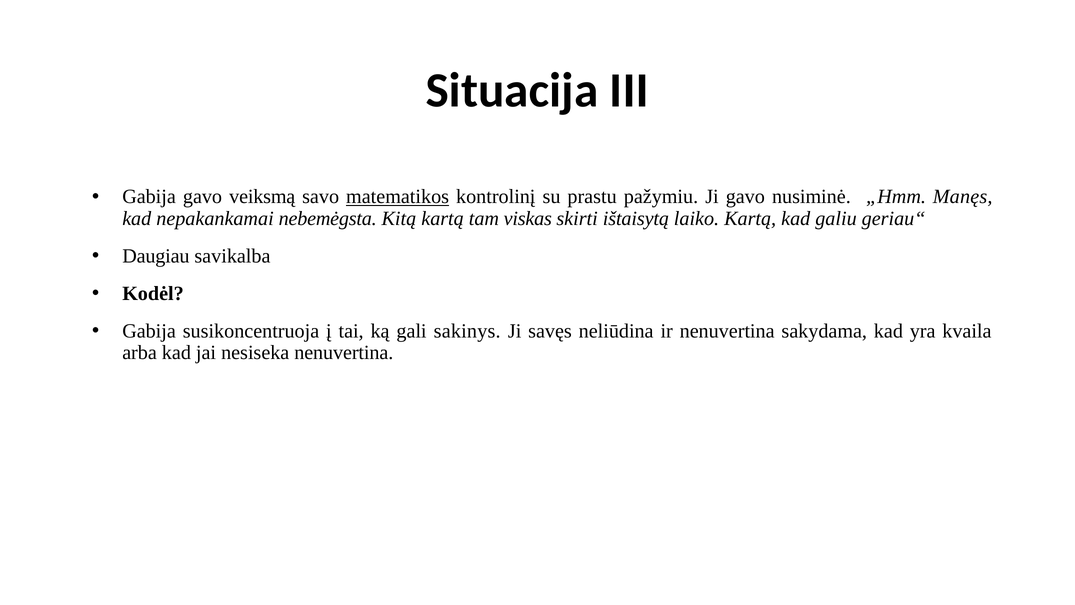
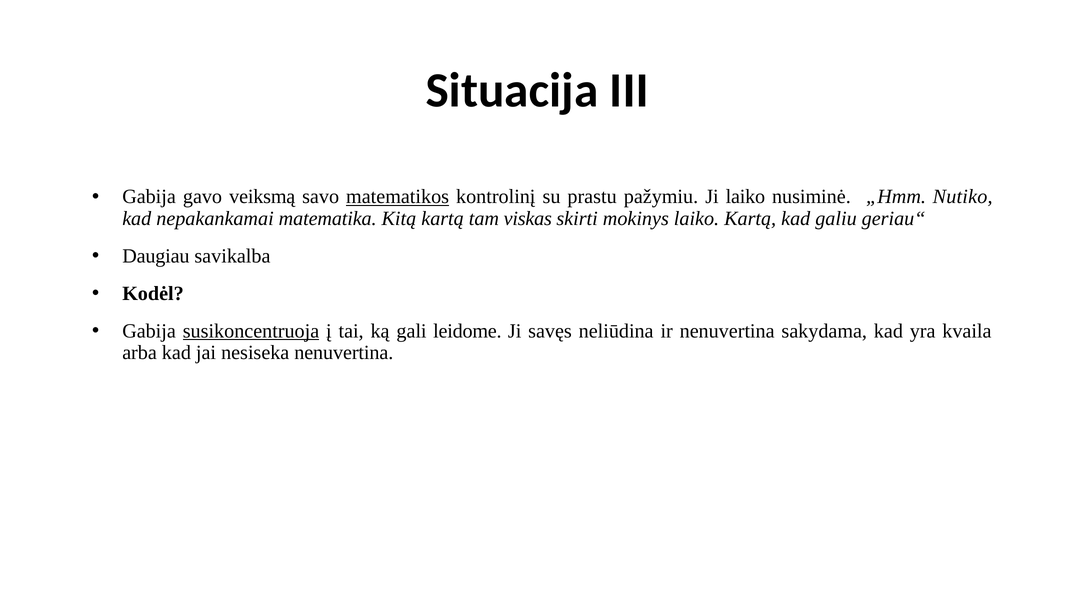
Ji gavo: gavo -> laiko (745, 197)
Manęs: Manęs -> Nutiko (963, 197)
nebemėgsta: nebemėgsta -> matematika (328, 218)
ištaisytą: ištaisytą -> mokinys (636, 218)
susikoncentruoja underline: none -> present (251, 331)
sakinys: sakinys -> leidome (467, 331)
